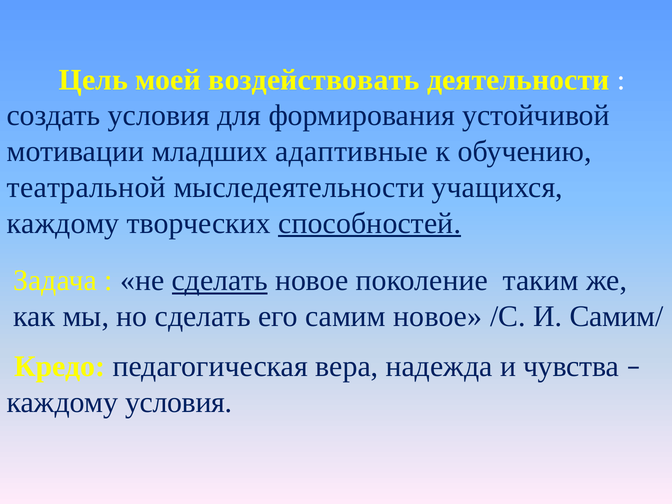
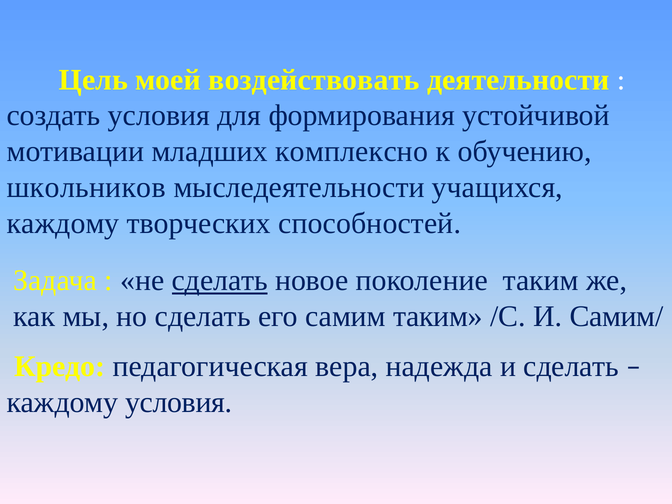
адаптивные: адаптивные -> комплексно (352, 151)
театральной: театральной -> школьников (86, 187)
способностей underline: present -> none (370, 223)
самим новое: новое -> таким (438, 316)
и чувства: чувства -> сделать (571, 367)
